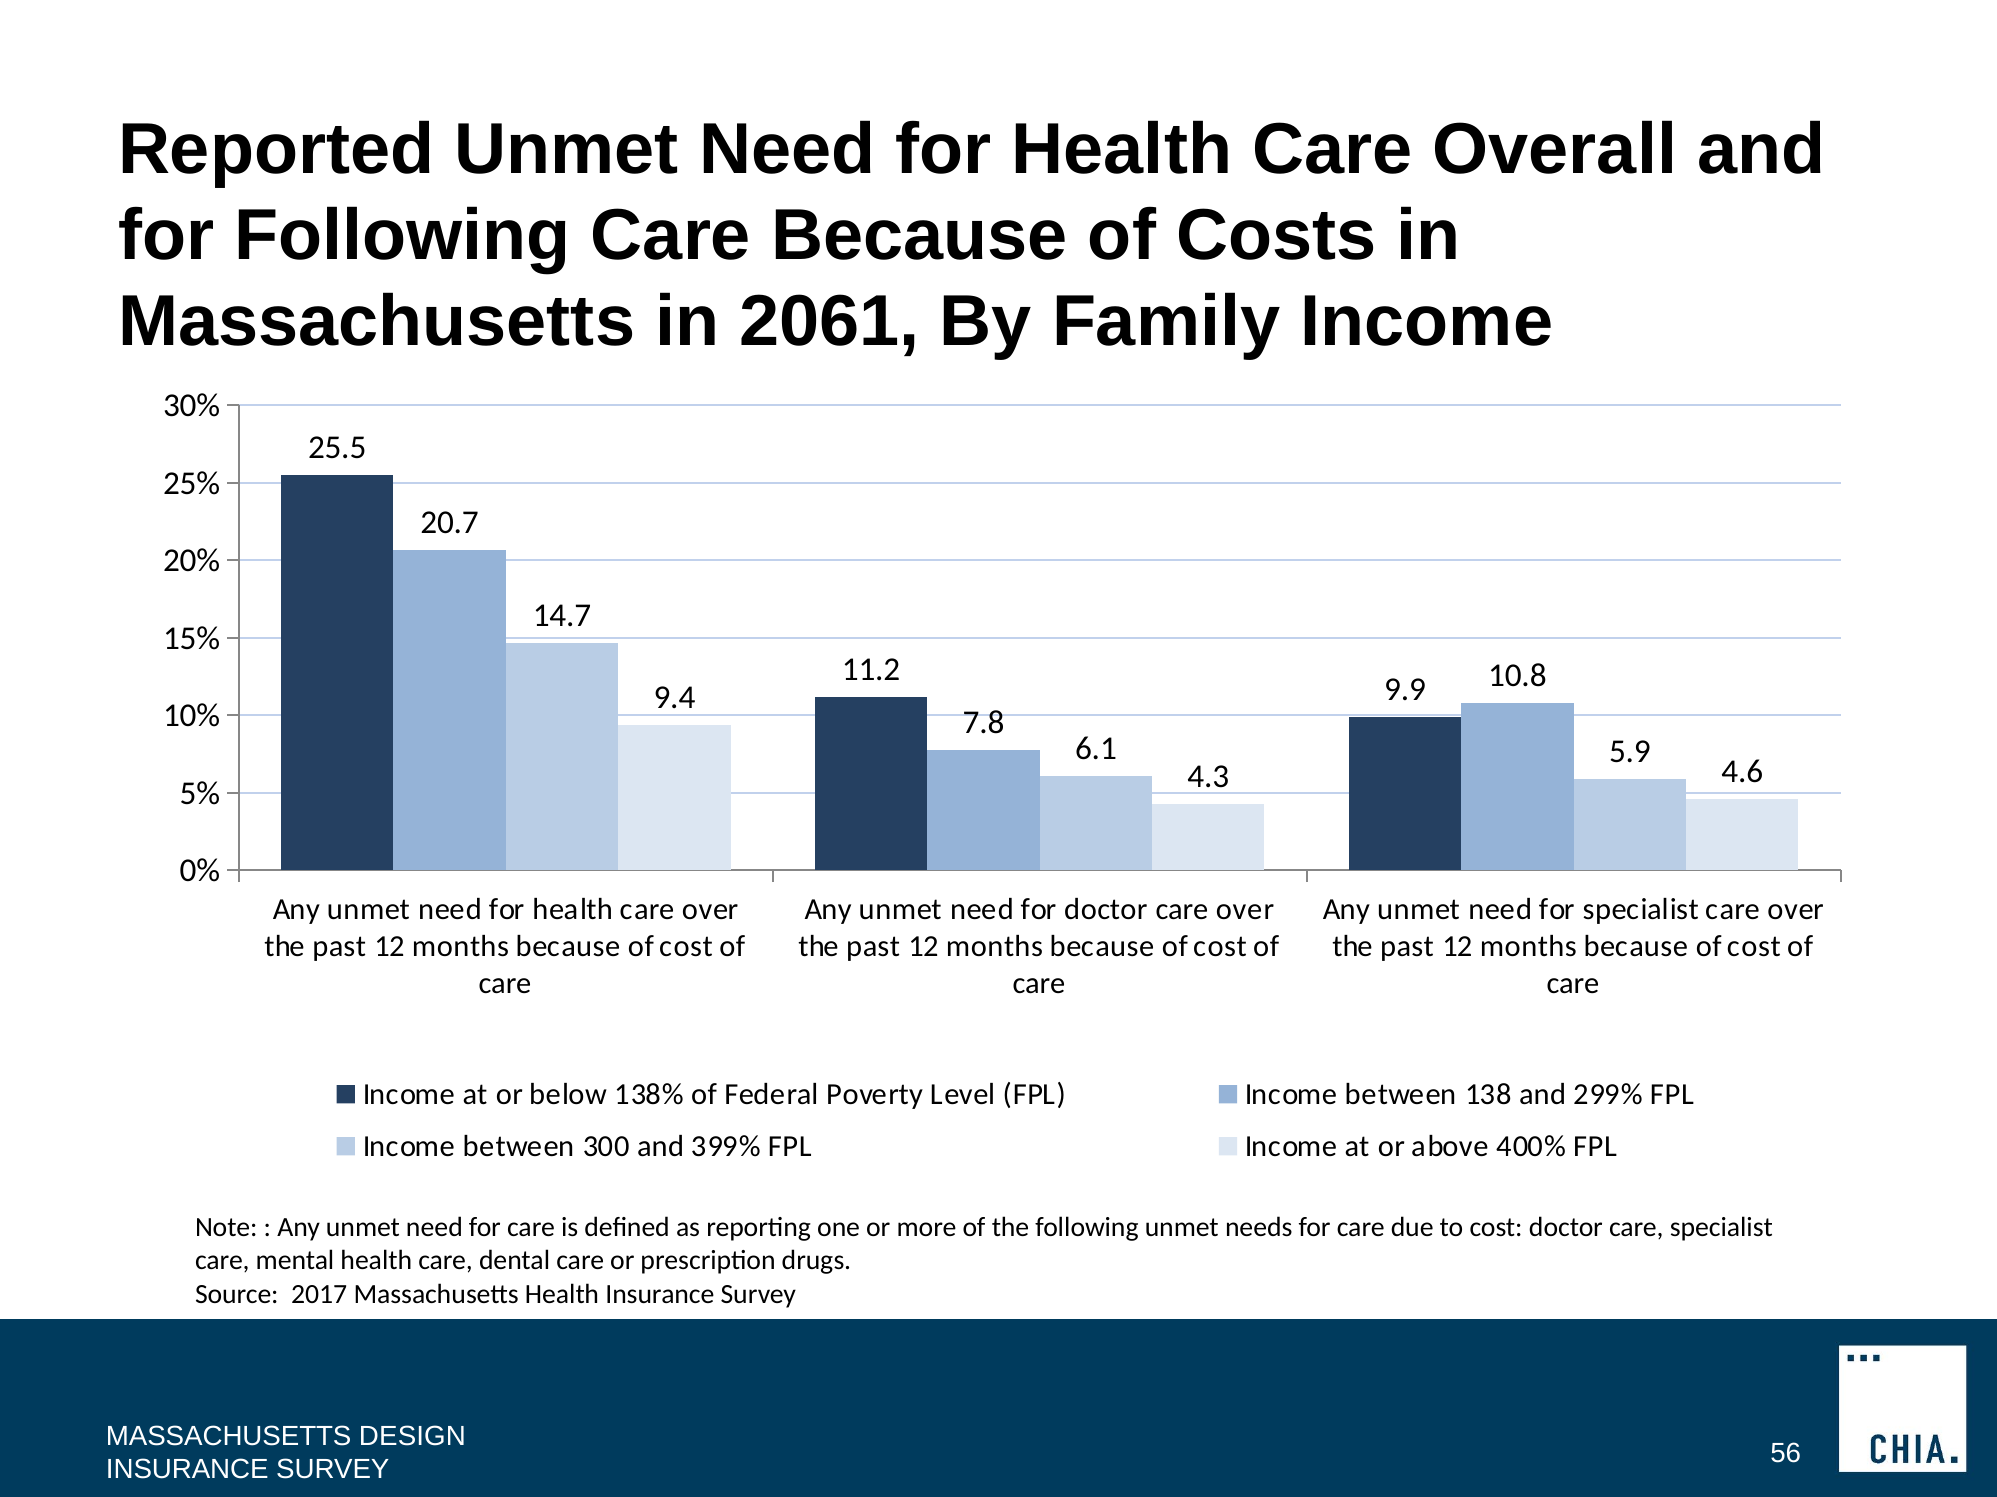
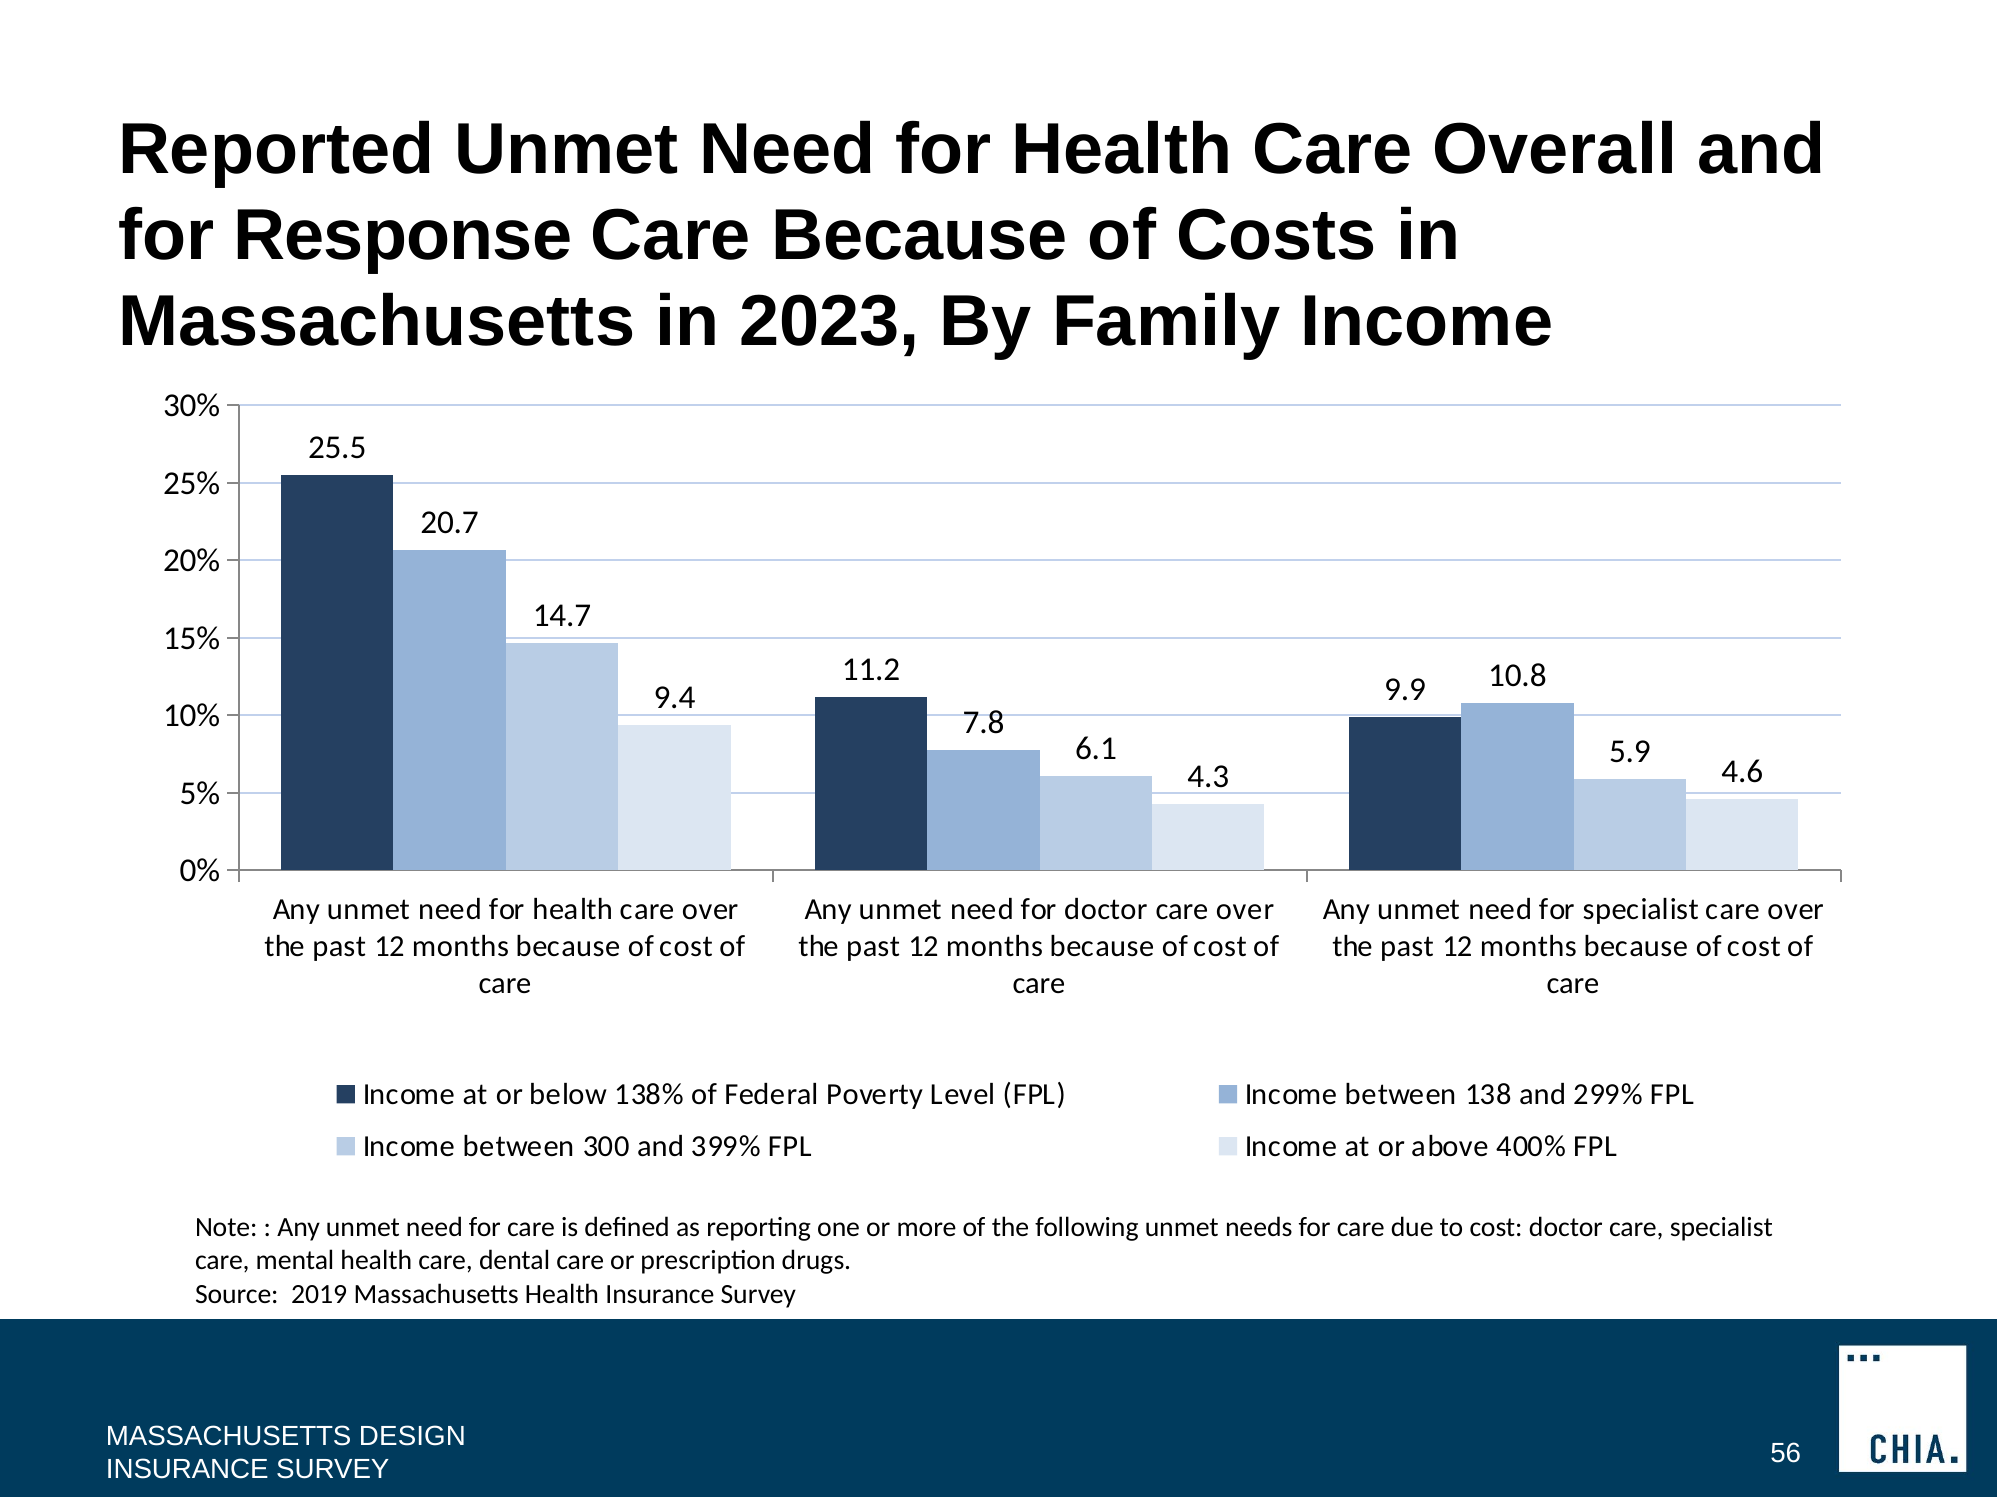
for Following: Following -> Response (403, 236)
2061: 2061 -> 2023 (830, 322)
2017: 2017 -> 2019 (319, 1295)
